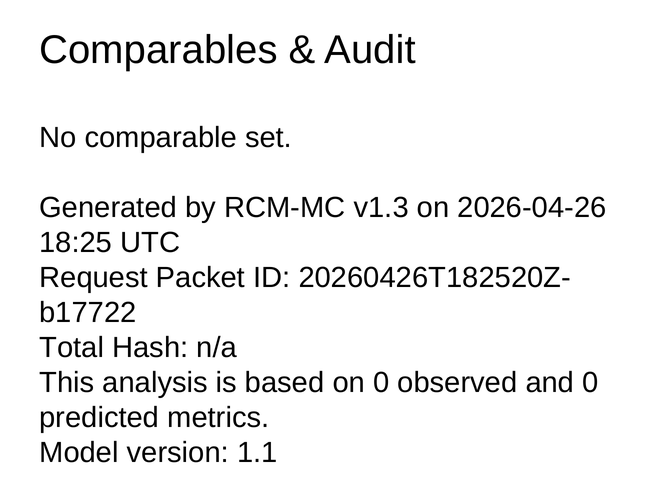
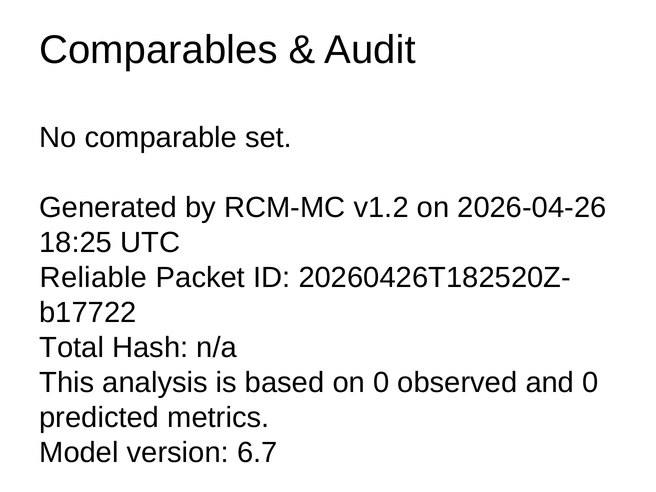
v1.3: v1.3 -> v1.2 (381, 208)
Request: Request -> Reliable (93, 278)
1.1: 1.1 -> 6.7 (257, 453)
